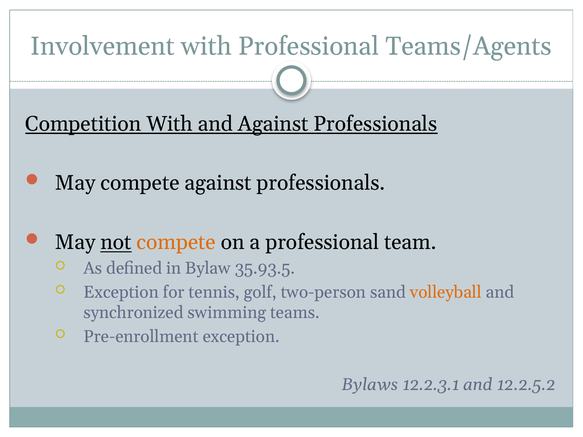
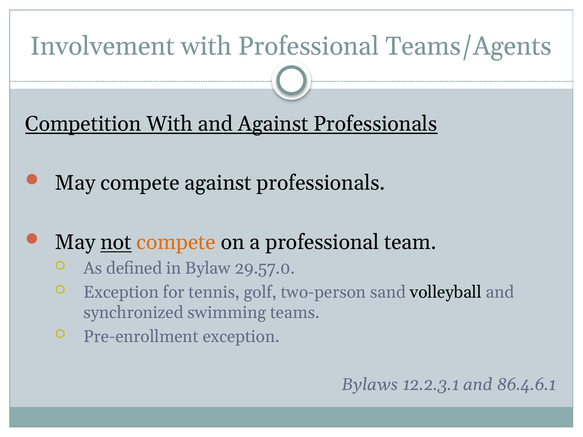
35.93.5: 35.93.5 -> 29.57.0 (265, 268)
volleyball colour: orange -> black (446, 292)
12.2.5.2: 12.2.5.2 -> 86.4.6.1 (526, 385)
